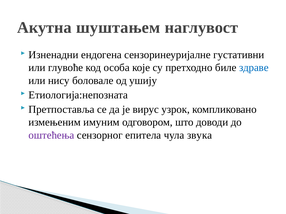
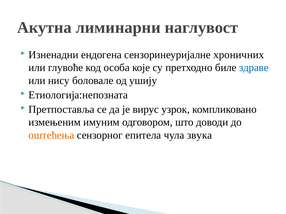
шуштањем: шуштањем -> лиминарни (118, 28)
густативни: густативни -> хроничних (239, 55)
оштећења colour: purple -> orange (51, 135)
